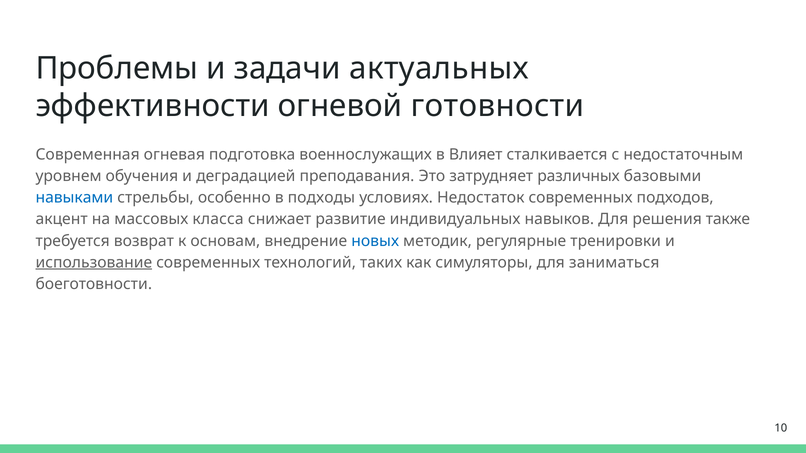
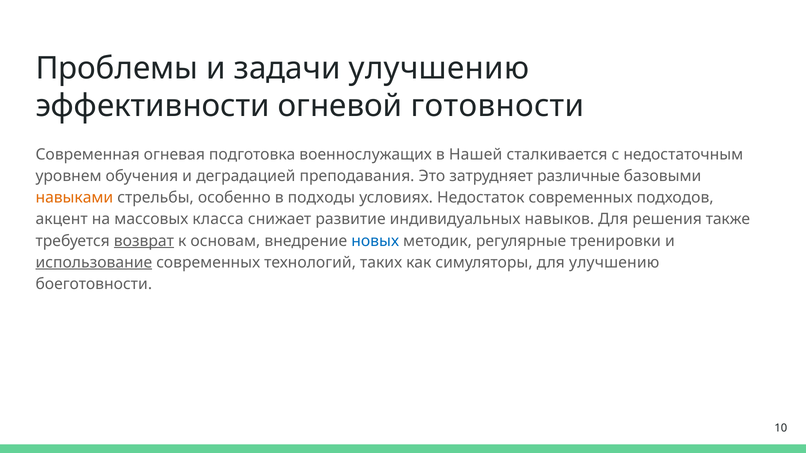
задачи актуальных: актуальных -> улучшению (439, 68)
Влияет: Влияет -> Нашей (476, 155)
различных: различных -> различные (579, 176)
навыками colour: blue -> orange (74, 198)
возврат underline: none -> present (144, 241)
для заниматься: заниматься -> улучшению (614, 263)
